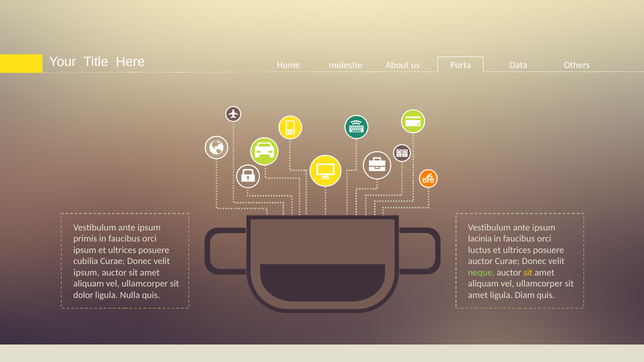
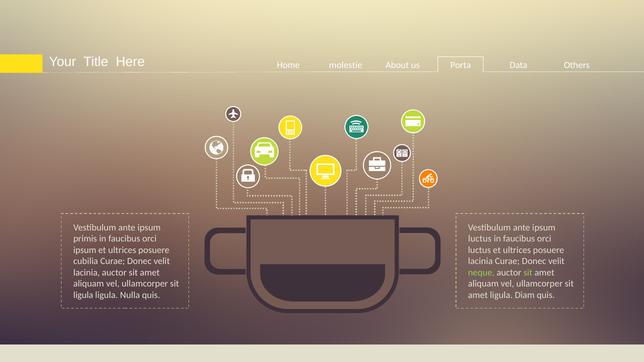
lacinia: lacinia -> luctus (480, 239)
auctor: auctor -> lacinia (480, 261)
ipsum: ipsum -> lacinia (87, 273)
sit colour: yellow -> light green (528, 273)
dolor: dolor -> ligula (83, 295)
